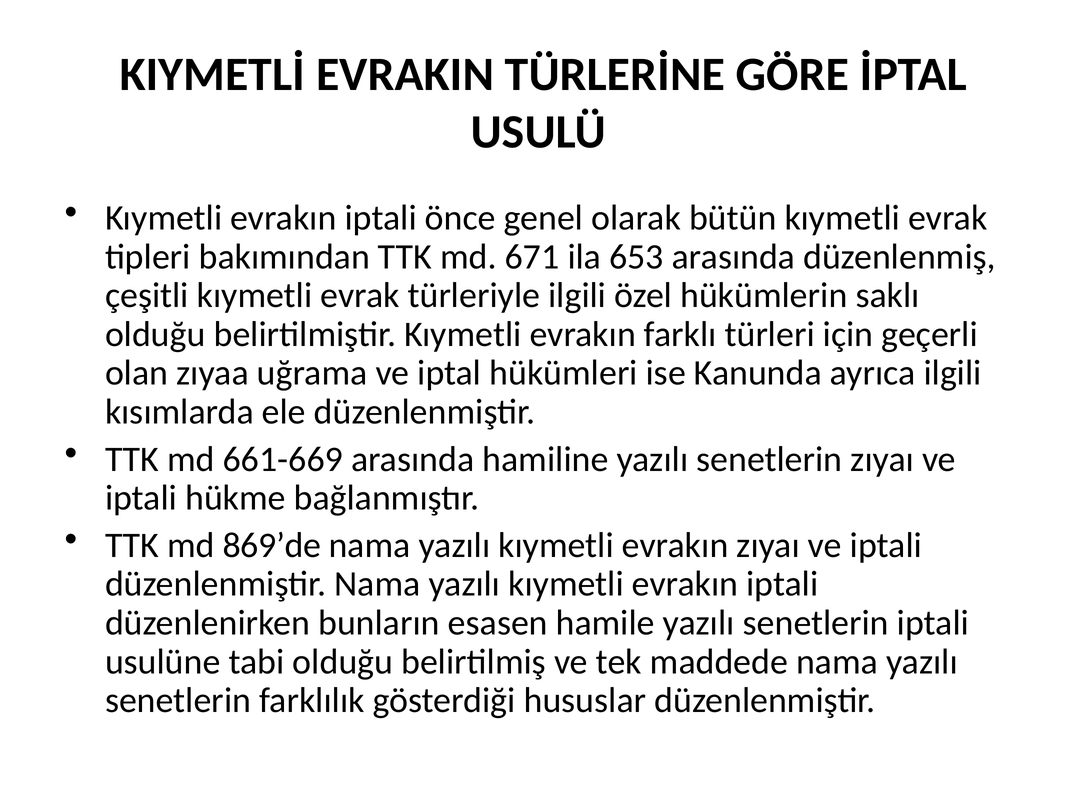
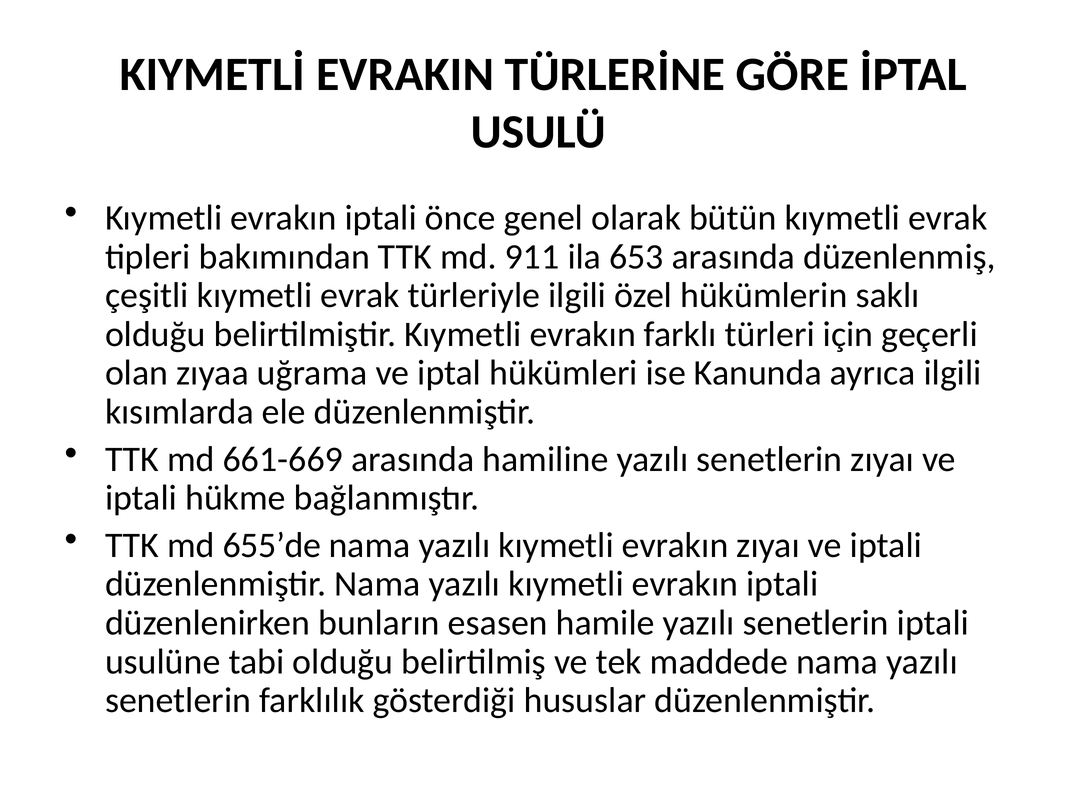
671: 671 -> 911 (532, 257)
869’de: 869’de -> 655’de (272, 545)
